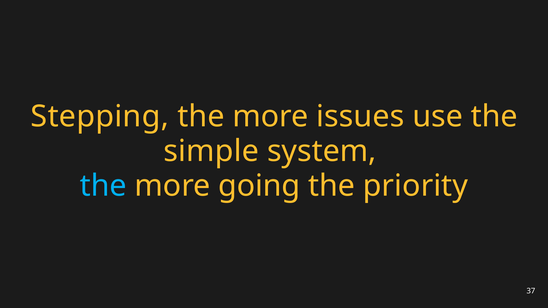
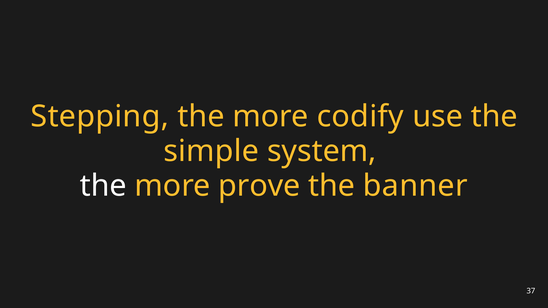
issues: issues -> codify (360, 116)
the colour: light blue -> white (103, 186)
going: going -> prove (259, 186)
priority: priority -> banner (415, 186)
